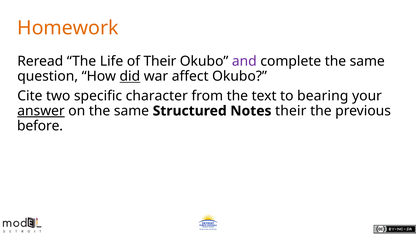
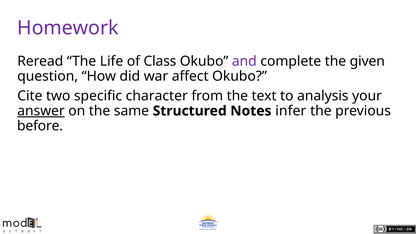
Homework colour: orange -> purple (68, 28)
of Their: Their -> Class (160, 61)
complete the same: same -> given (367, 61)
did underline: present -> none (130, 76)
bearing: bearing -> analysis (323, 96)
Notes their: their -> infer (291, 111)
